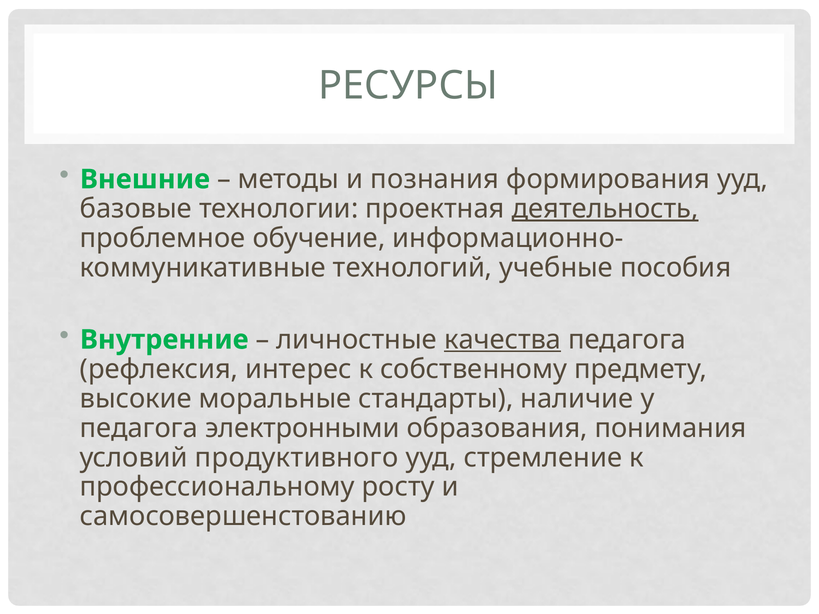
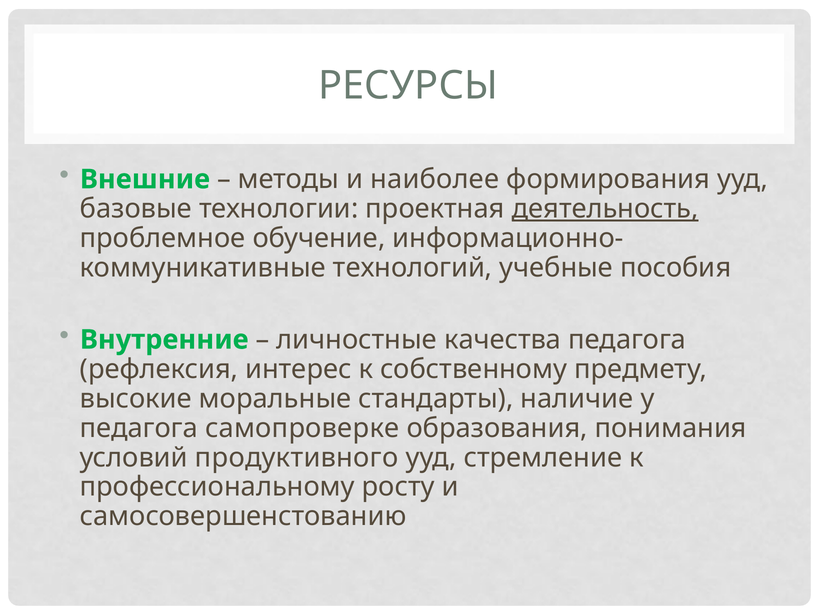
познания: познания -> наиболее (435, 179)
качества underline: present -> none (503, 340)
электронными: электронными -> самопроверке (302, 428)
